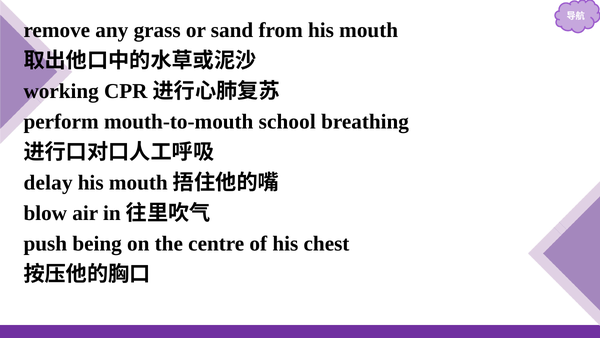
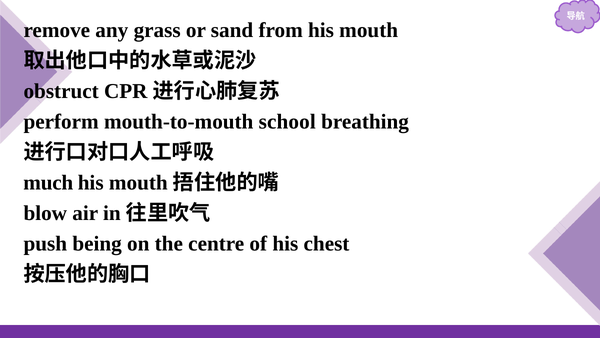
working: working -> obstruct (61, 91)
delay: delay -> much (48, 183)
